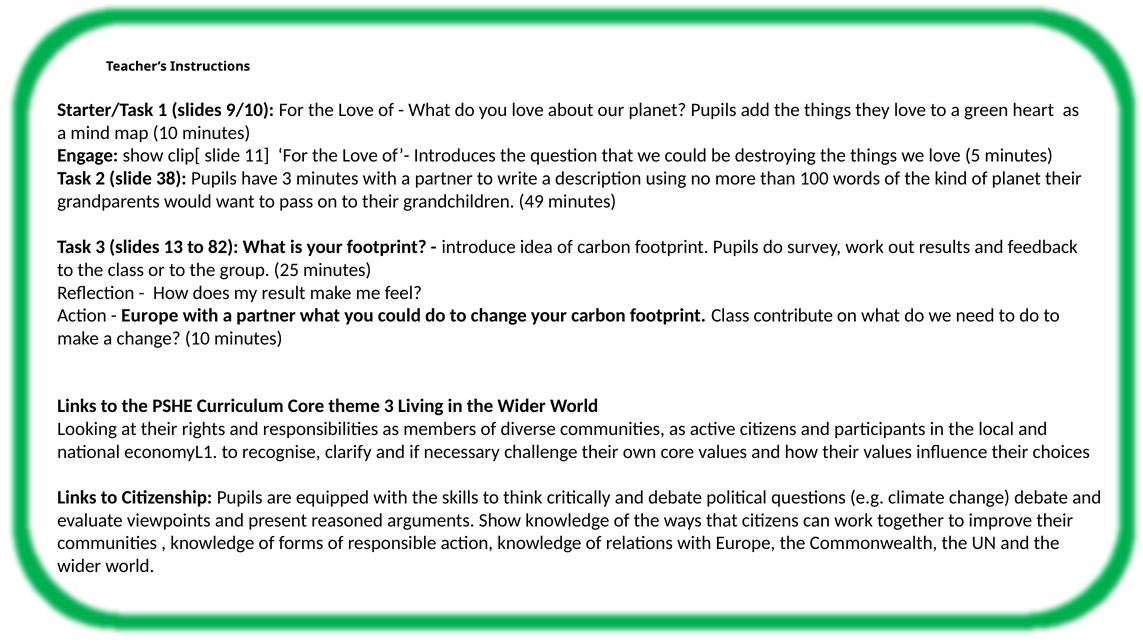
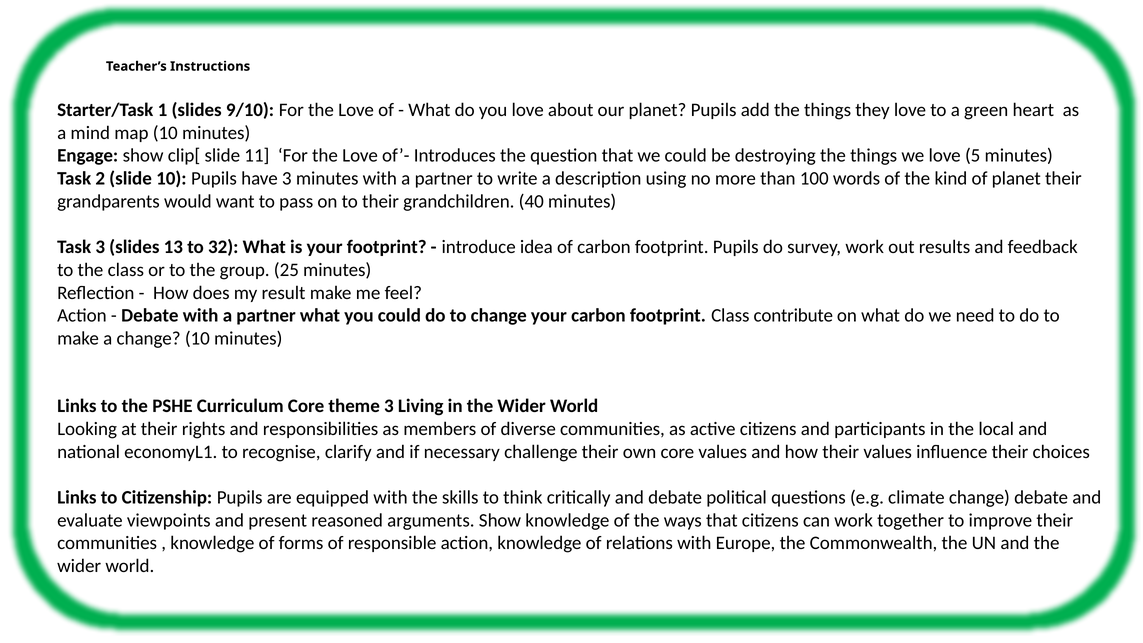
slide 38: 38 -> 10 (171, 178)
49: 49 -> 40 (531, 201)
82: 82 -> 32 (223, 247)
Europe: Europe -> Debate (150, 316)
